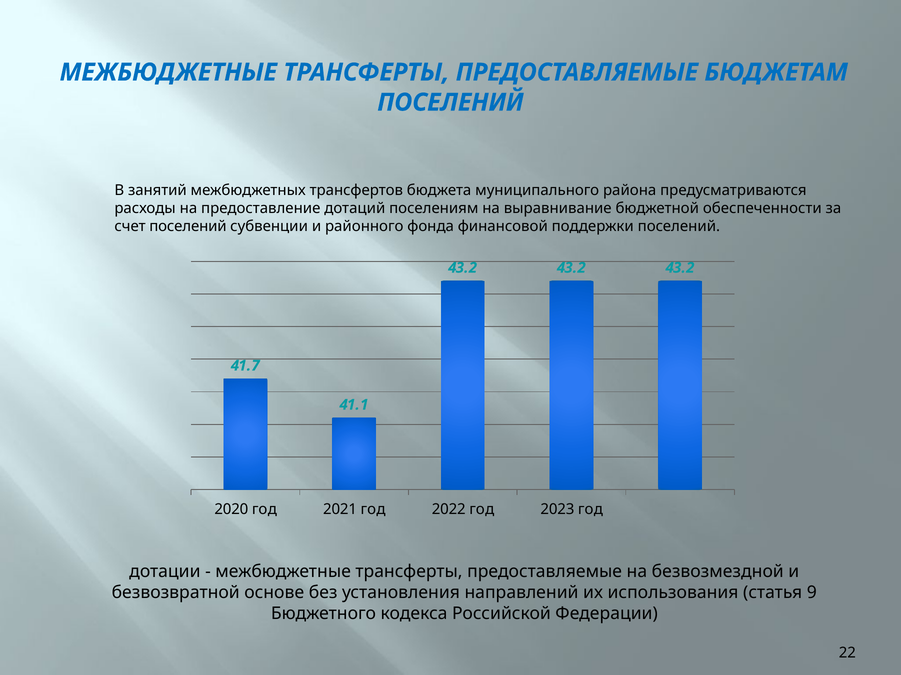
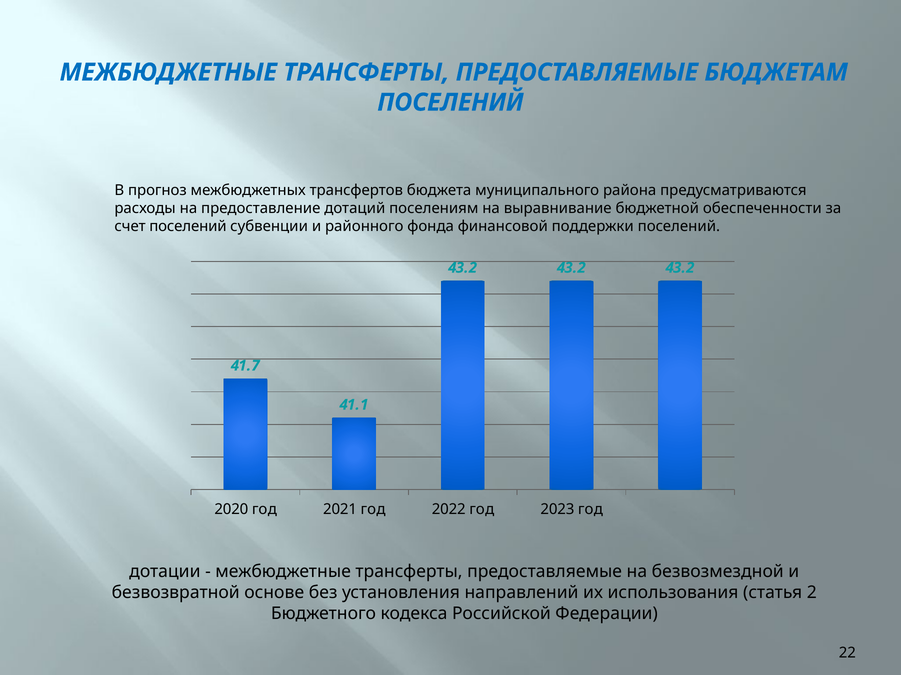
занятий: занятий -> прогноз (157, 190)
9: 9 -> 2 (812, 593)
